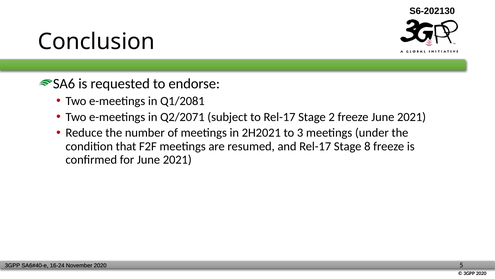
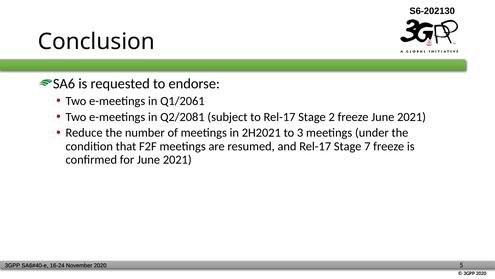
Q1/2081: Q1/2081 -> Q1/2061 (182, 101)
Q2/2071: Q2/2071 -> Q2/2081 (182, 117)
8: 8 -> 7 (367, 146)
